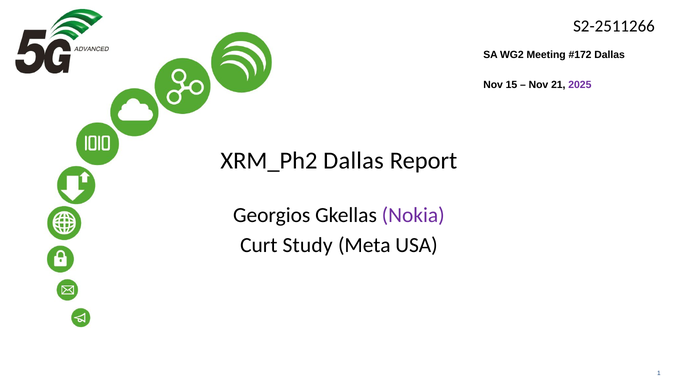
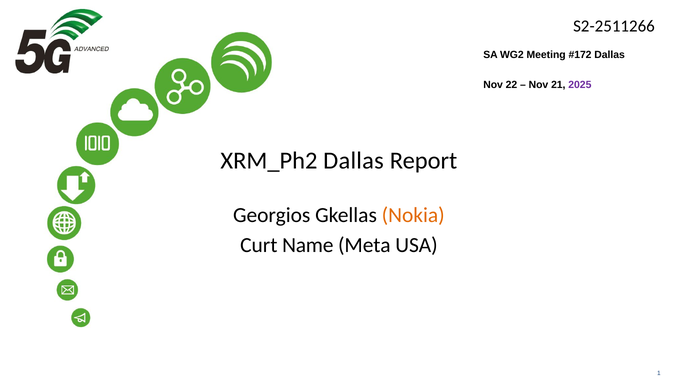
15: 15 -> 22 (511, 85)
Nokia colour: purple -> orange (413, 215)
Study: Study -> Name (308, 245)
